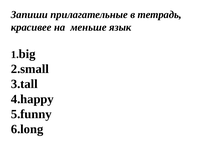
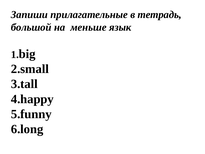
красивее: красивее -> большой (31, 27)
